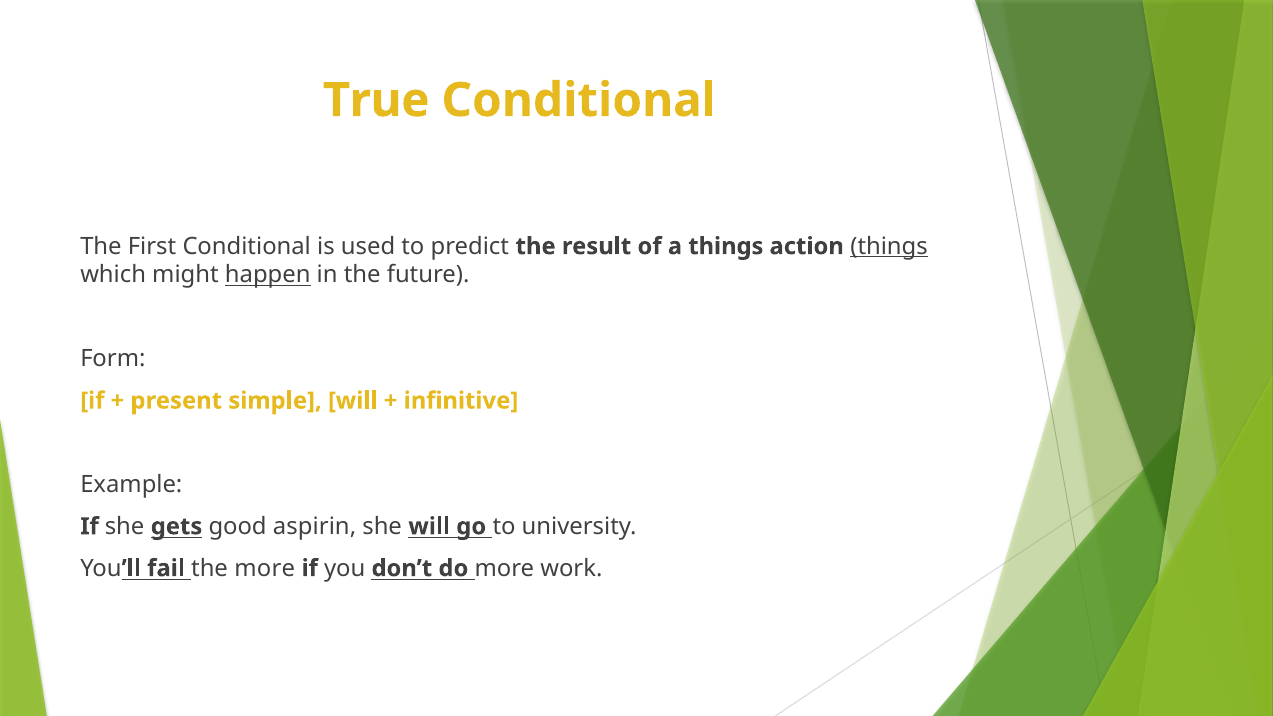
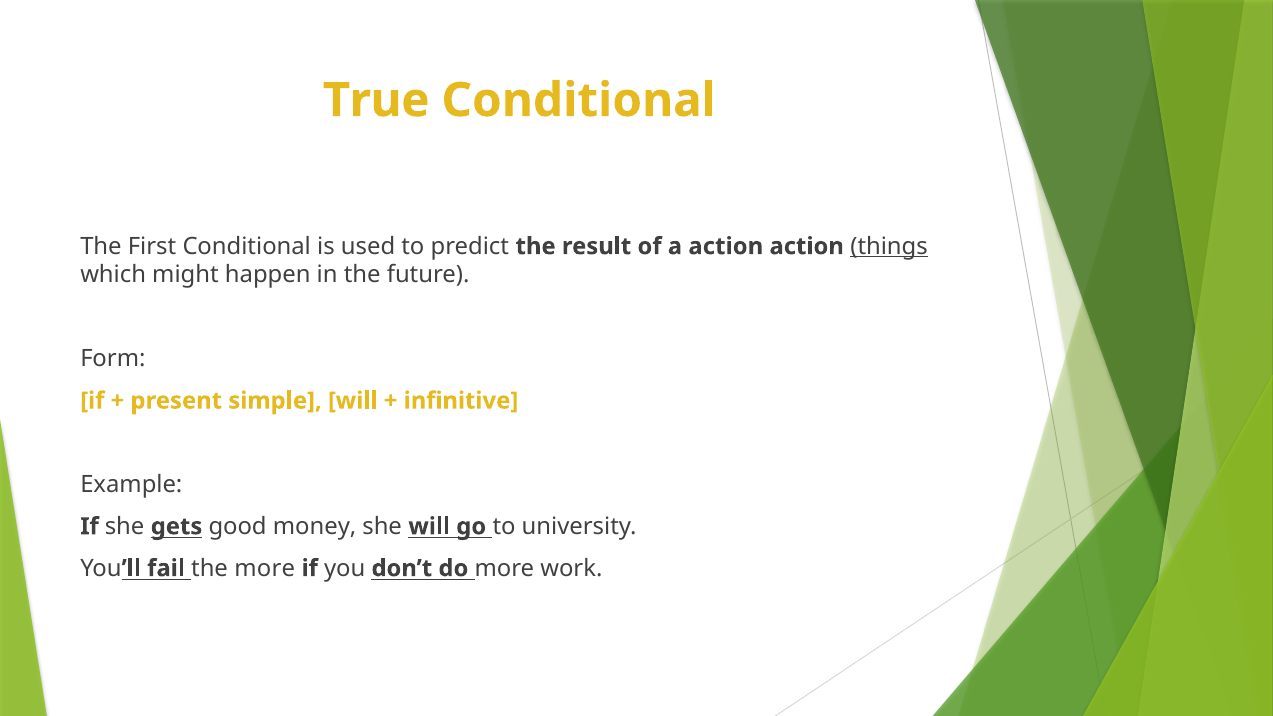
a things: things -> action (726, 246)
happen underline: present -> none (268, 275)
aspirin: aspirin -> money (315, 526)
